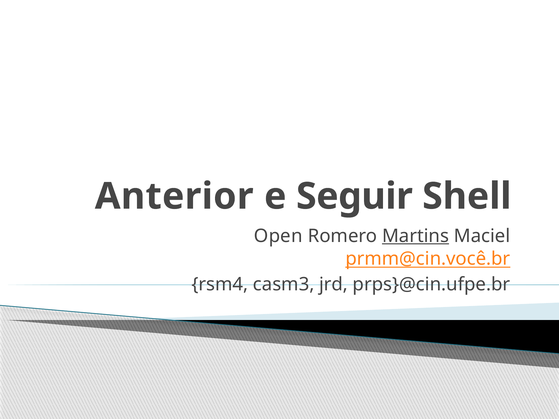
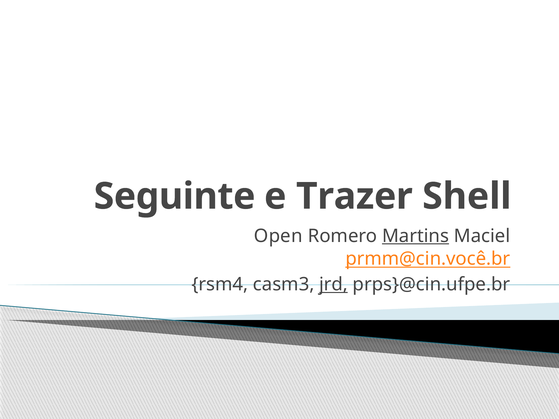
Anterior: Anterior -> Seguinte (175, 196)
Seguir: Seguir -> Trazer (354, 196)
jrd underline: none -> present (334, 285)
